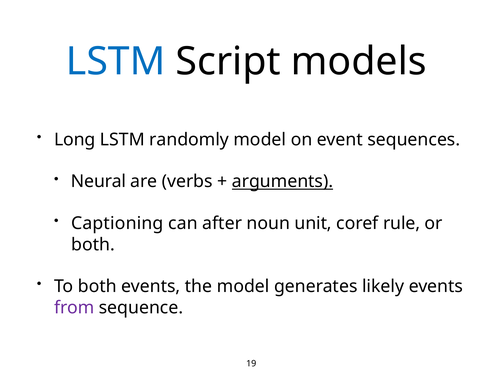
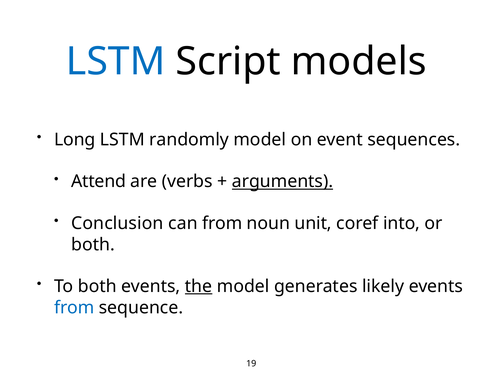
Neural: Neural -> Attend (99, 182)
Captioning: Captioning -> Conclusion (117, 223)
can after: after -> from (222, 223)
rule: rule -> into (402, 223)
the underline: none -> present (199, 287)
from colour: purple -> blue (74, 308)
